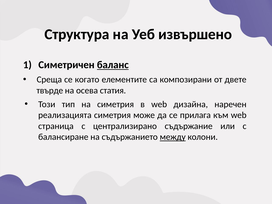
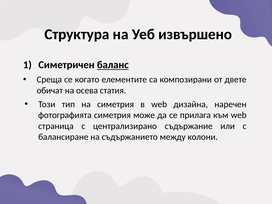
твърде: твърде -> обичат (50, 90)
реализацията: реализацията -> фотографията (65, 115)
между underline: present -> none (173, 137)
